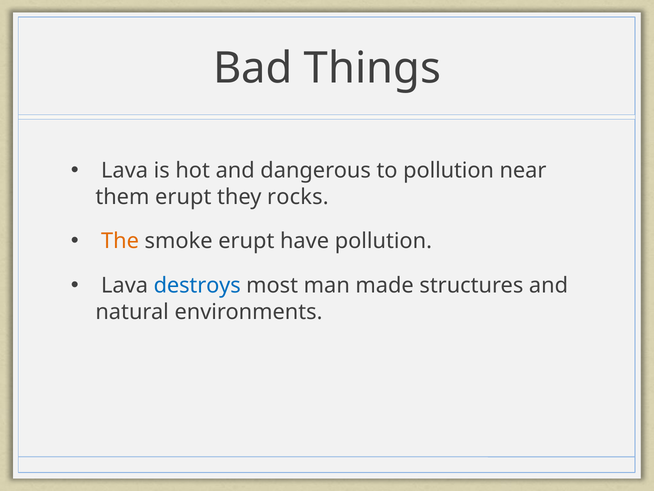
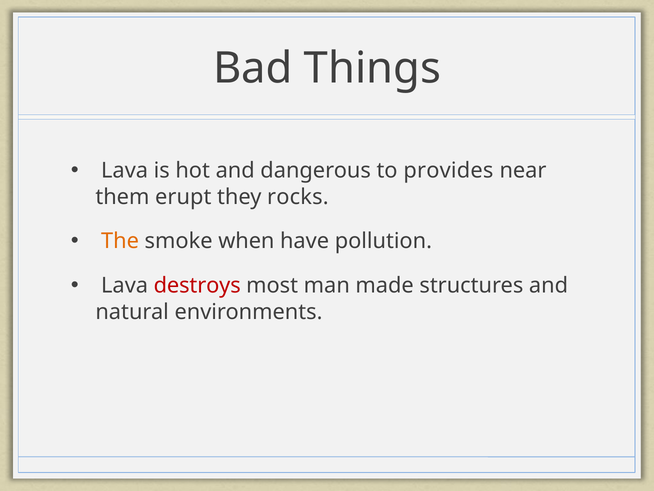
to pollution: pollution -> provides (448, 170)
smoke erupt: erupt -> when (246, 241)
destroys colour: blue -> red (197, 285)
